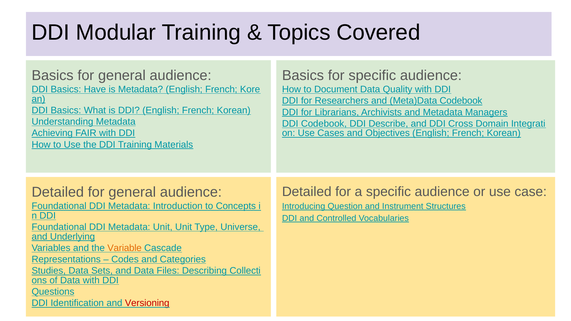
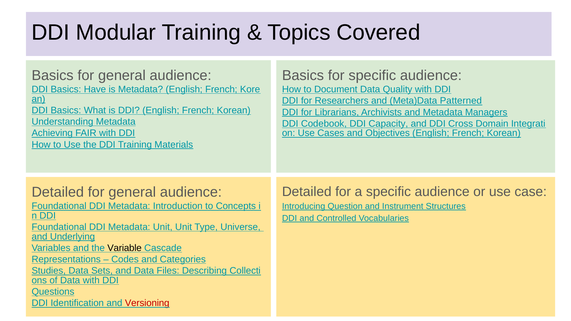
Meta)Data Codebook: Codebook -> Patterned (461, 101)
Describe: Describe -> Capacity (388, 124)
Variable colour: orange -> black (125, 248)
